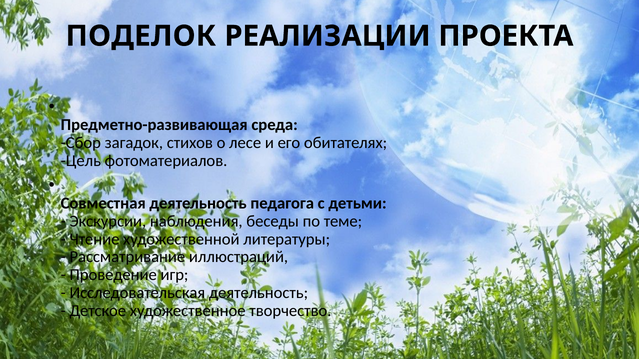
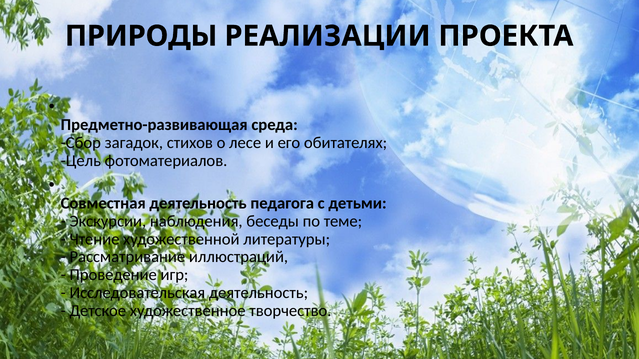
ПОДЕЛОК: ПОДЕЛОК -> ПРИРОДЫ (141, 36)
